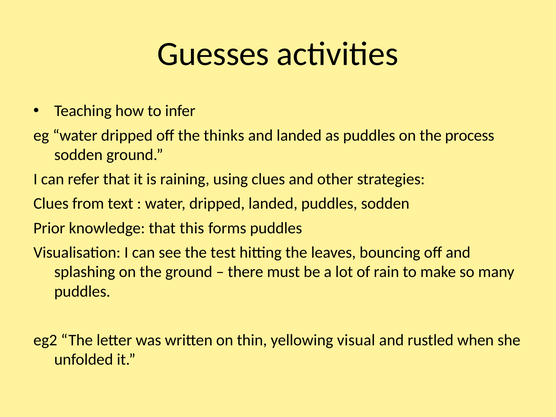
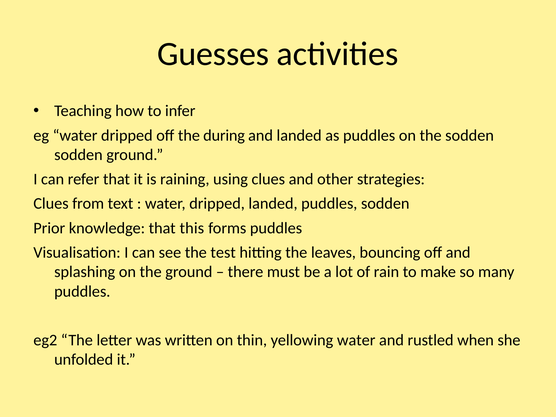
thinks: thinks -> during (224, 135)
the process: process -> sodden (470, 135)
yellowing visual: visual -> water (356, 340)
